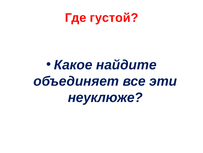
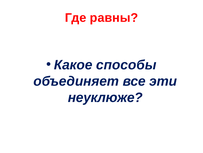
густой: густой -> равны (114, 18)
найдите: найдите -> способы (126, 65)
